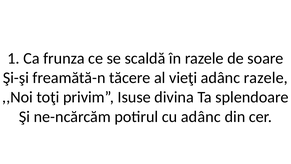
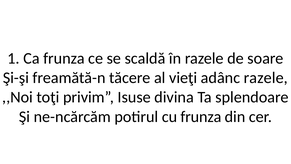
cu adânc: adânc -> frunza (201, 116)
